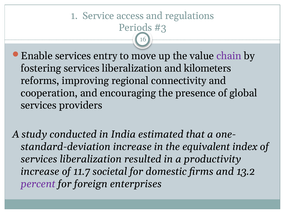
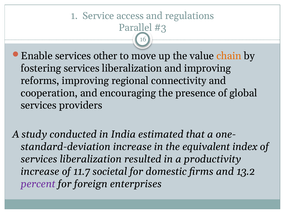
Periods: Periods -> Parallel (135, 28)
entry: entry -> other (105, 56)
chain colour: purple -> orange (229, 56)
and kilometers: kilometers -> improving (208, 68)
